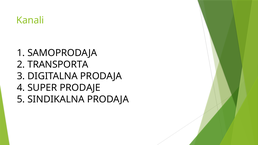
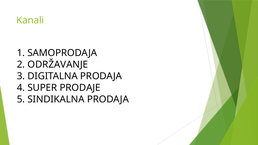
TRANSPORTA: TRANSPORTA -> ODRŽAVANJE (58, 65)
